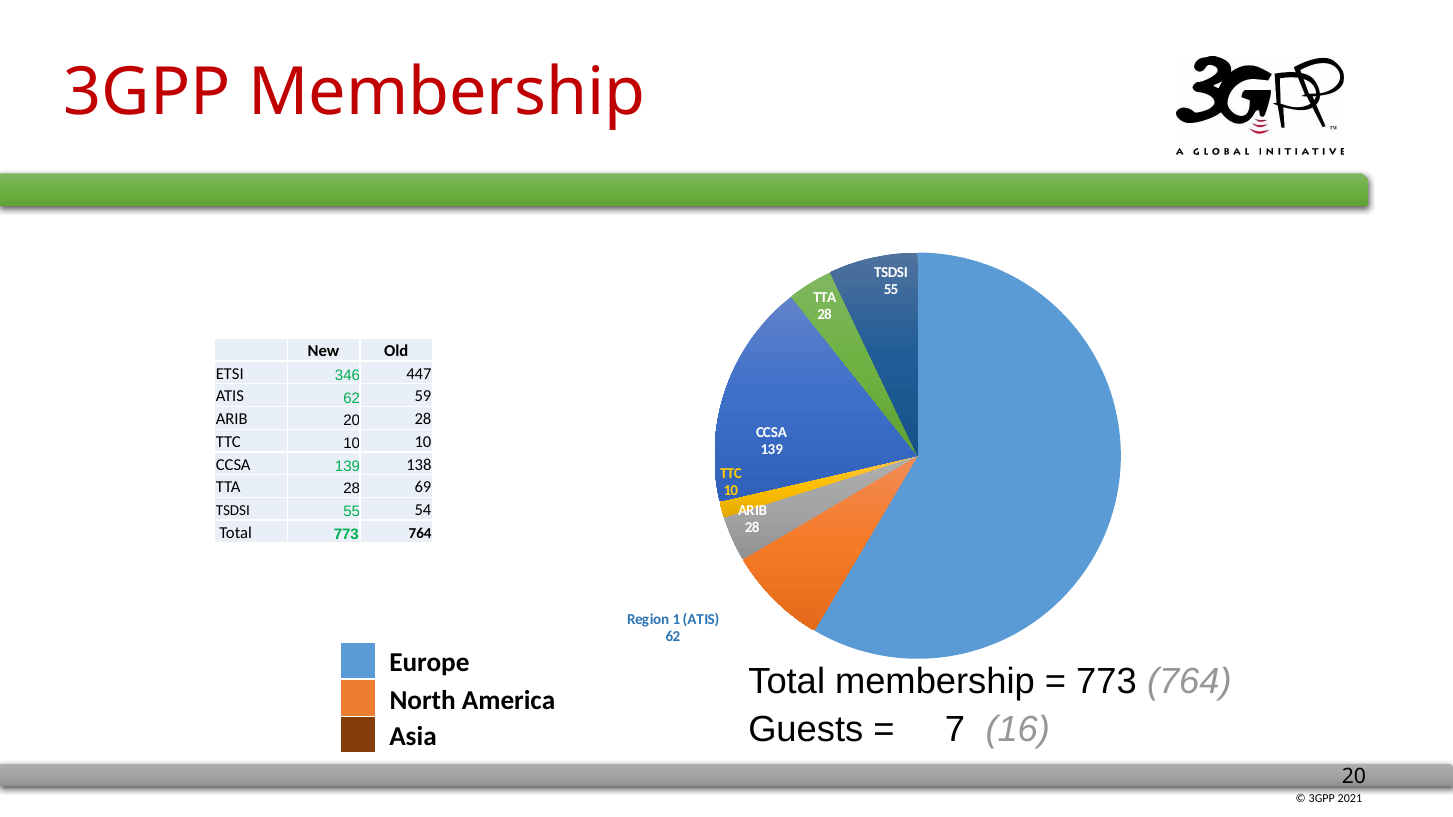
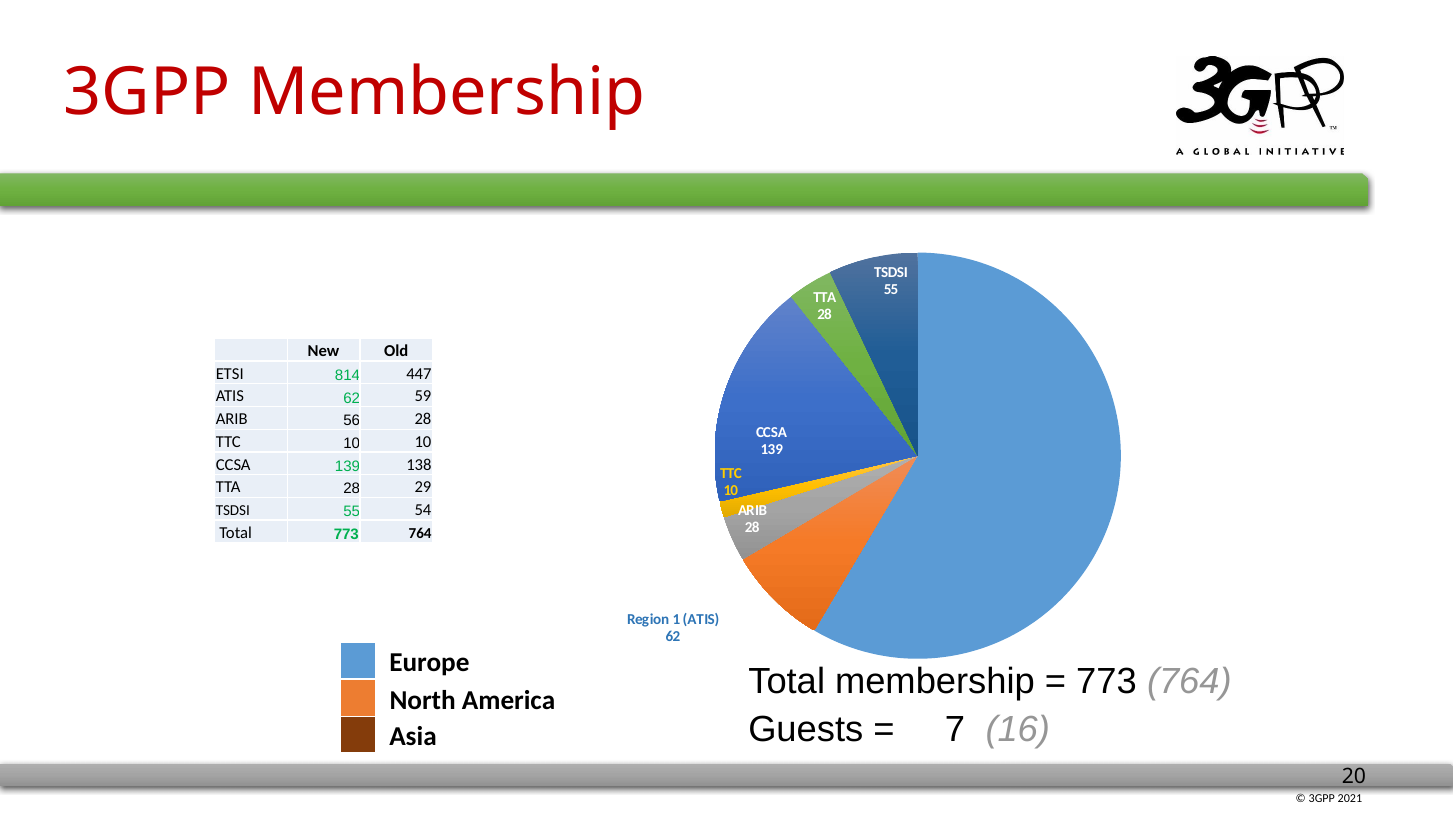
346: 346 -> 814 (347, 376)
ARIB 20: 20 -> 56 (352, 421)
69: 69 -> 29 (423, 487)
